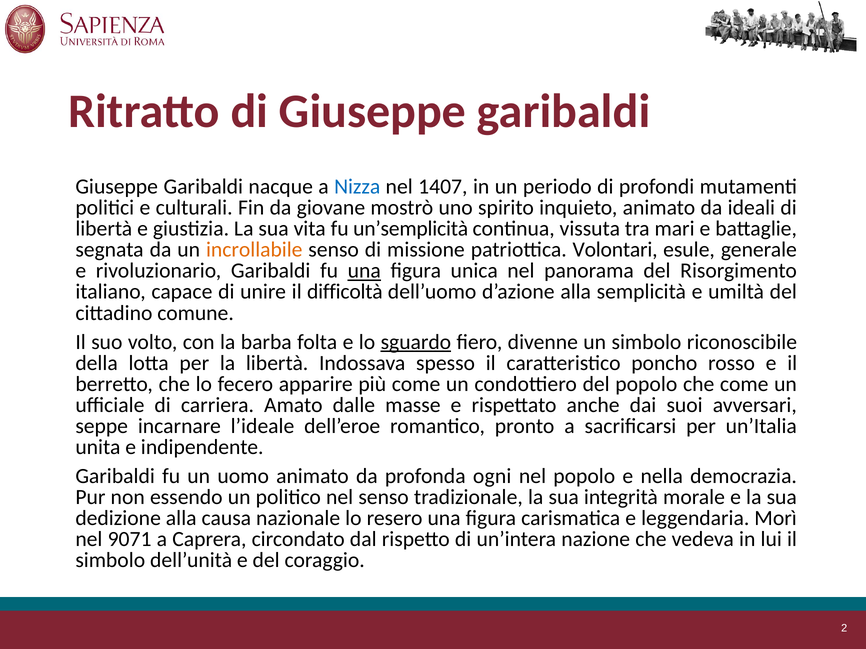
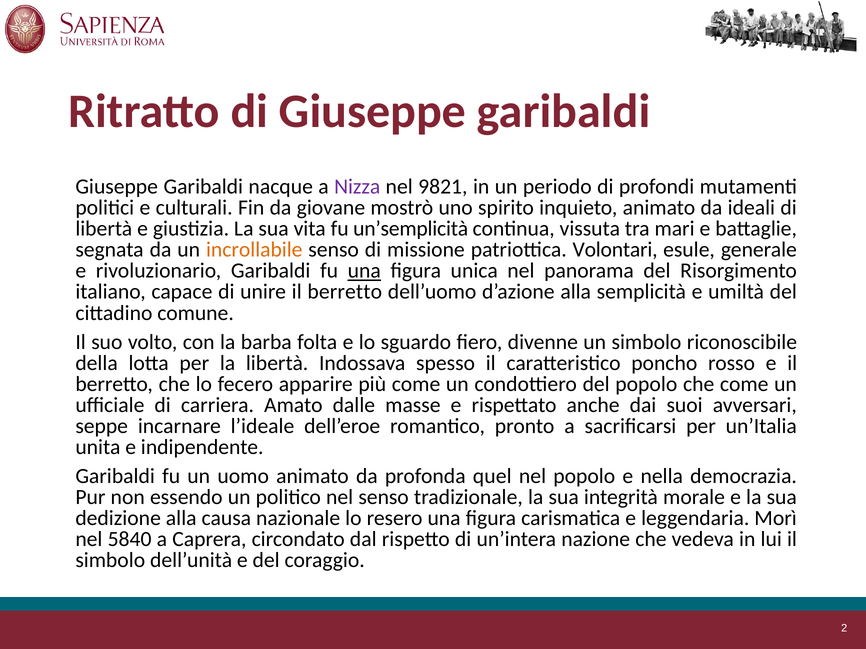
Nizza colour: blue -> purple (357, 187)
1407: 1407 -> 9821 (443, 187)
unire il difficoltà: difficoltà -> berretto (345, 292)
sguardo underline: present -> none (416, 342)
ogni: ogni -> quel (492, 477)
9071: 9071 -> 5840 (130, 540)
